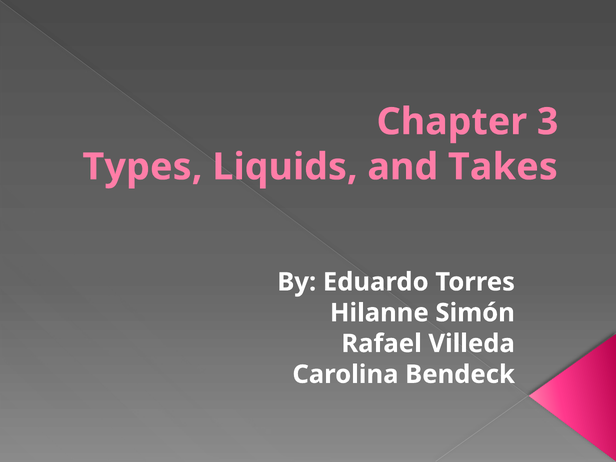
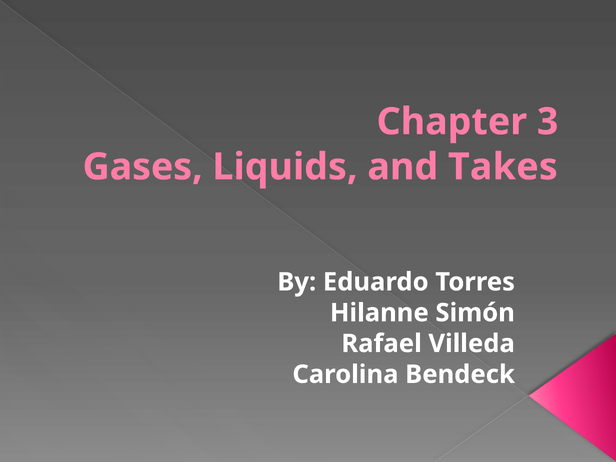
Types: Types -> Gases (143, 167)
